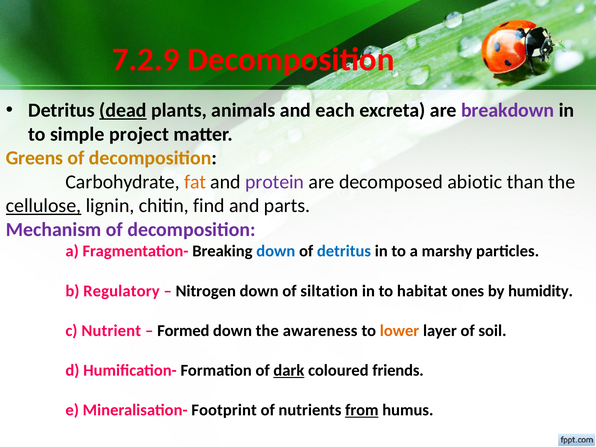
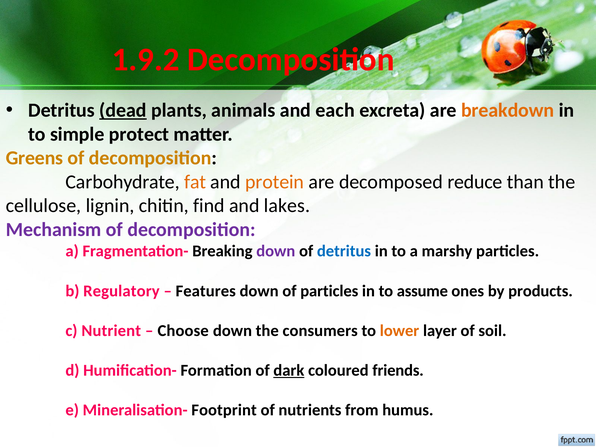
7.2.9: 7.2.9 -> 1.9.2 (146, 60)
breakdown colour: purple -> orange (508, 110)
project: project -> protect (139, 134)
protein colour: purple -> orange (275, 182)
abiotic: abiotic -> reduce (475, 182)
cellulose underline: present -> none (44, 206)
parts: parts -> lakes (287, 206)
down colour: blue -> purple (276, 251)
Nitrogen: Nitrogen -> Features (206, 291)
of siltation: siltation -> particles (329, 291)
habitat: habitat -> assume (422, 291)
humidity: humidity -> products (540, 291)
Formed: Formed -> Choose (183, 331)
awareness: awareness -> consumers (320, 331)
from underline: present -> none (362, 410)
